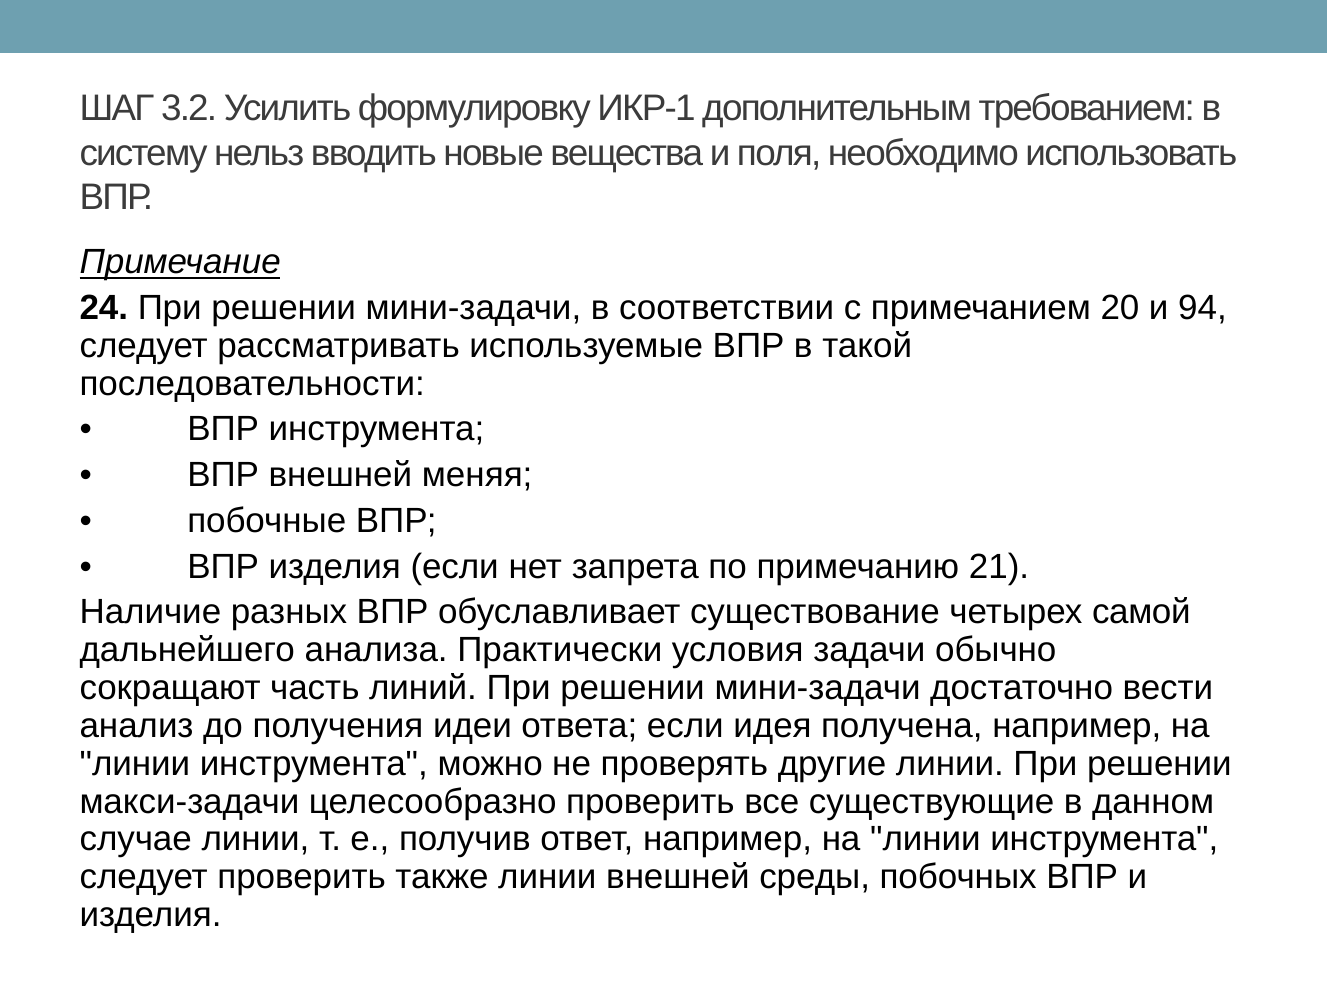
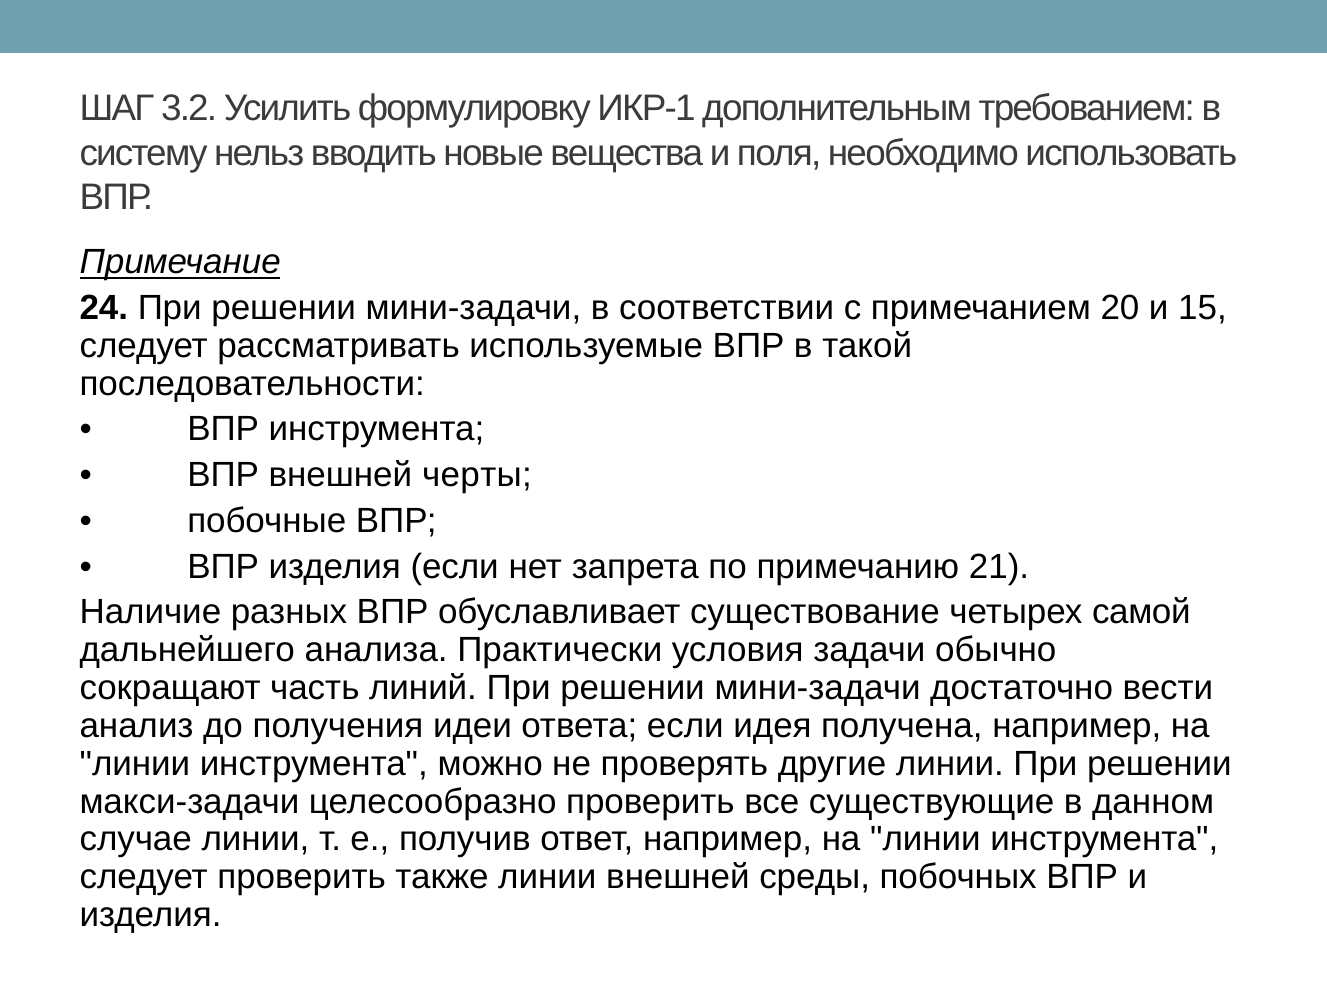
94: 94 -> 15 (1202, 308)
меняя: меняя -> черты (477, 475)
